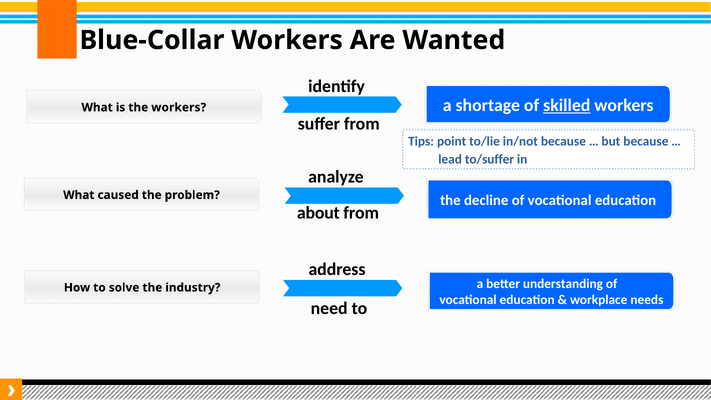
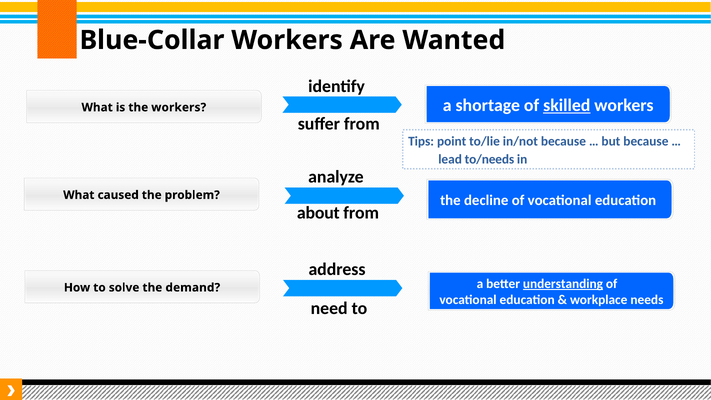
to/suffer: to/suffer -> to/needs (489, 159)
understanding underline: none -> present (563, 284)
industry: industry -> demand (193, 288)
